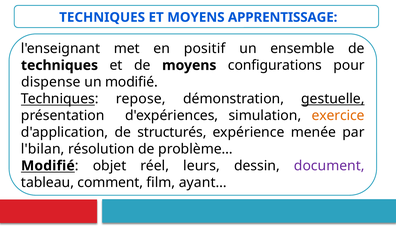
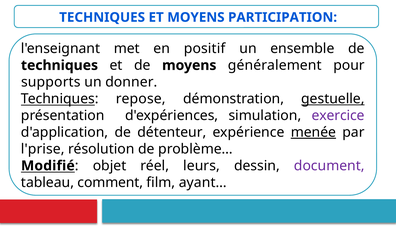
APPRENTISSAGE: APPRENTISSAGE -> PARTICIPATION (283, 17)
configurations: configurations -> généralement (275, 65)
dispense: dispense -> supports (51, 82)
un modifié: modifié -> donner (131, 82)
exercice colour: orange -> purple (338, 116)
structurés: structurés -> détenteur (172, 132)
menée underline: none -> present (313, 132)
l'bilan: l'bilan -> l'prise (43, 149)
